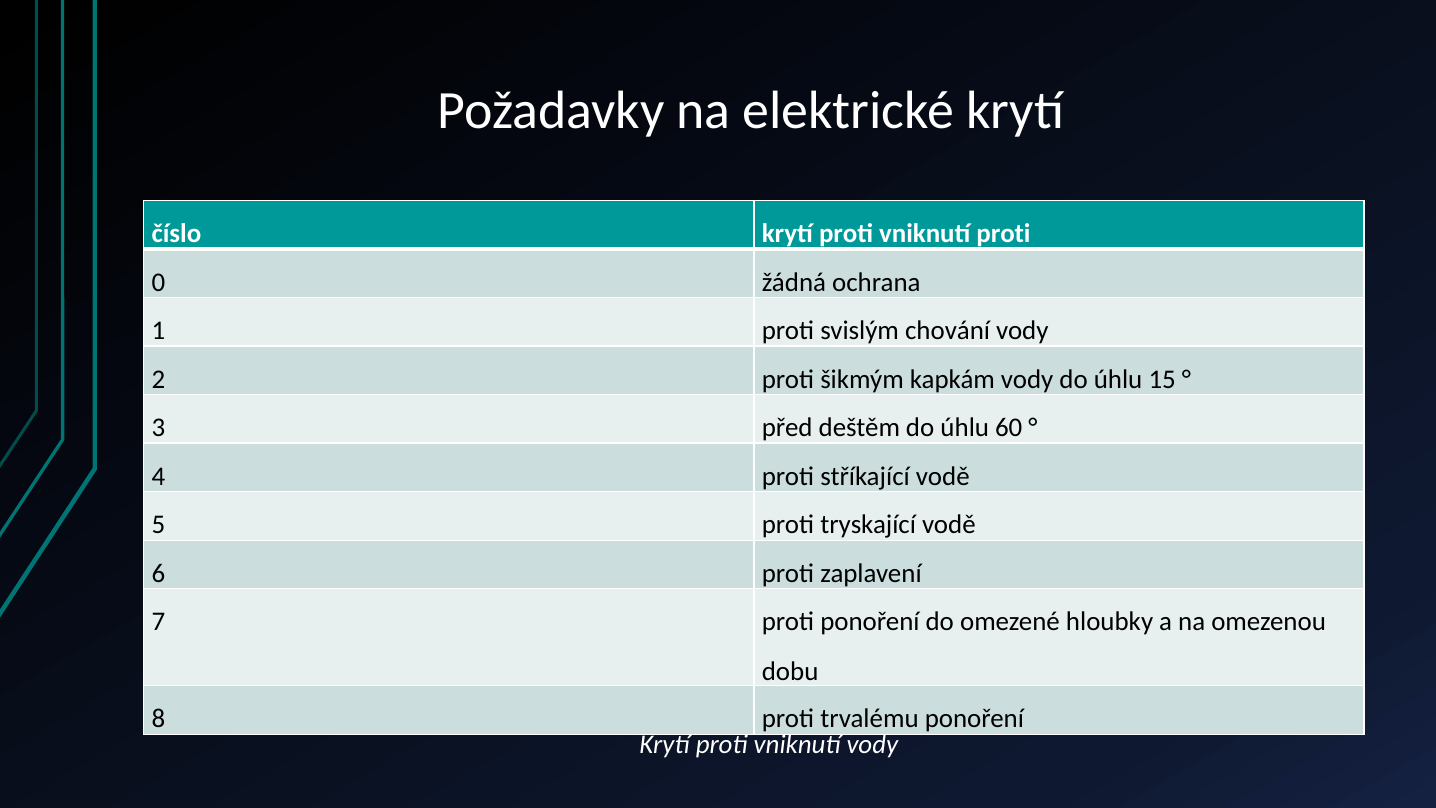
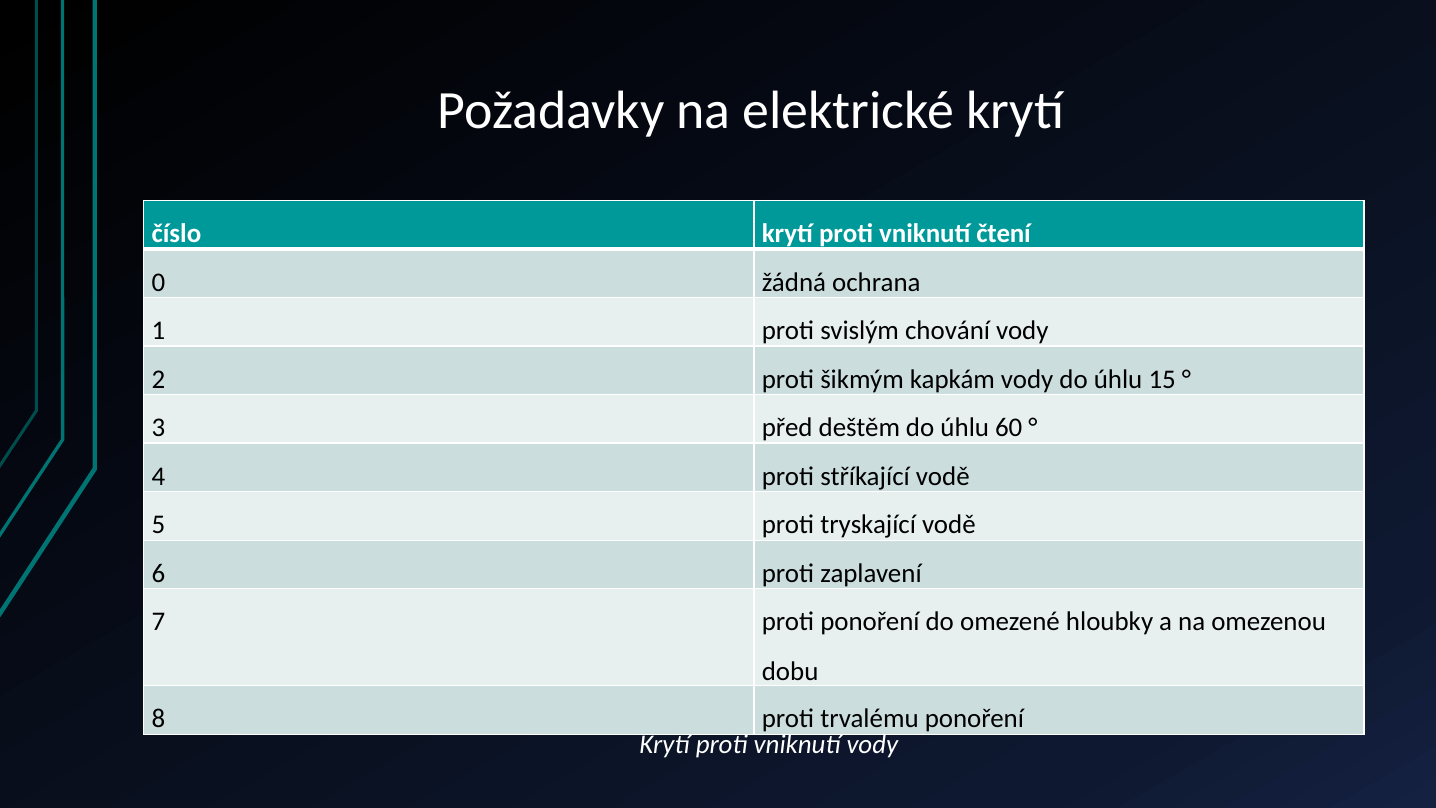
vniknutí proti: proti -> čtení (1004, 234)
